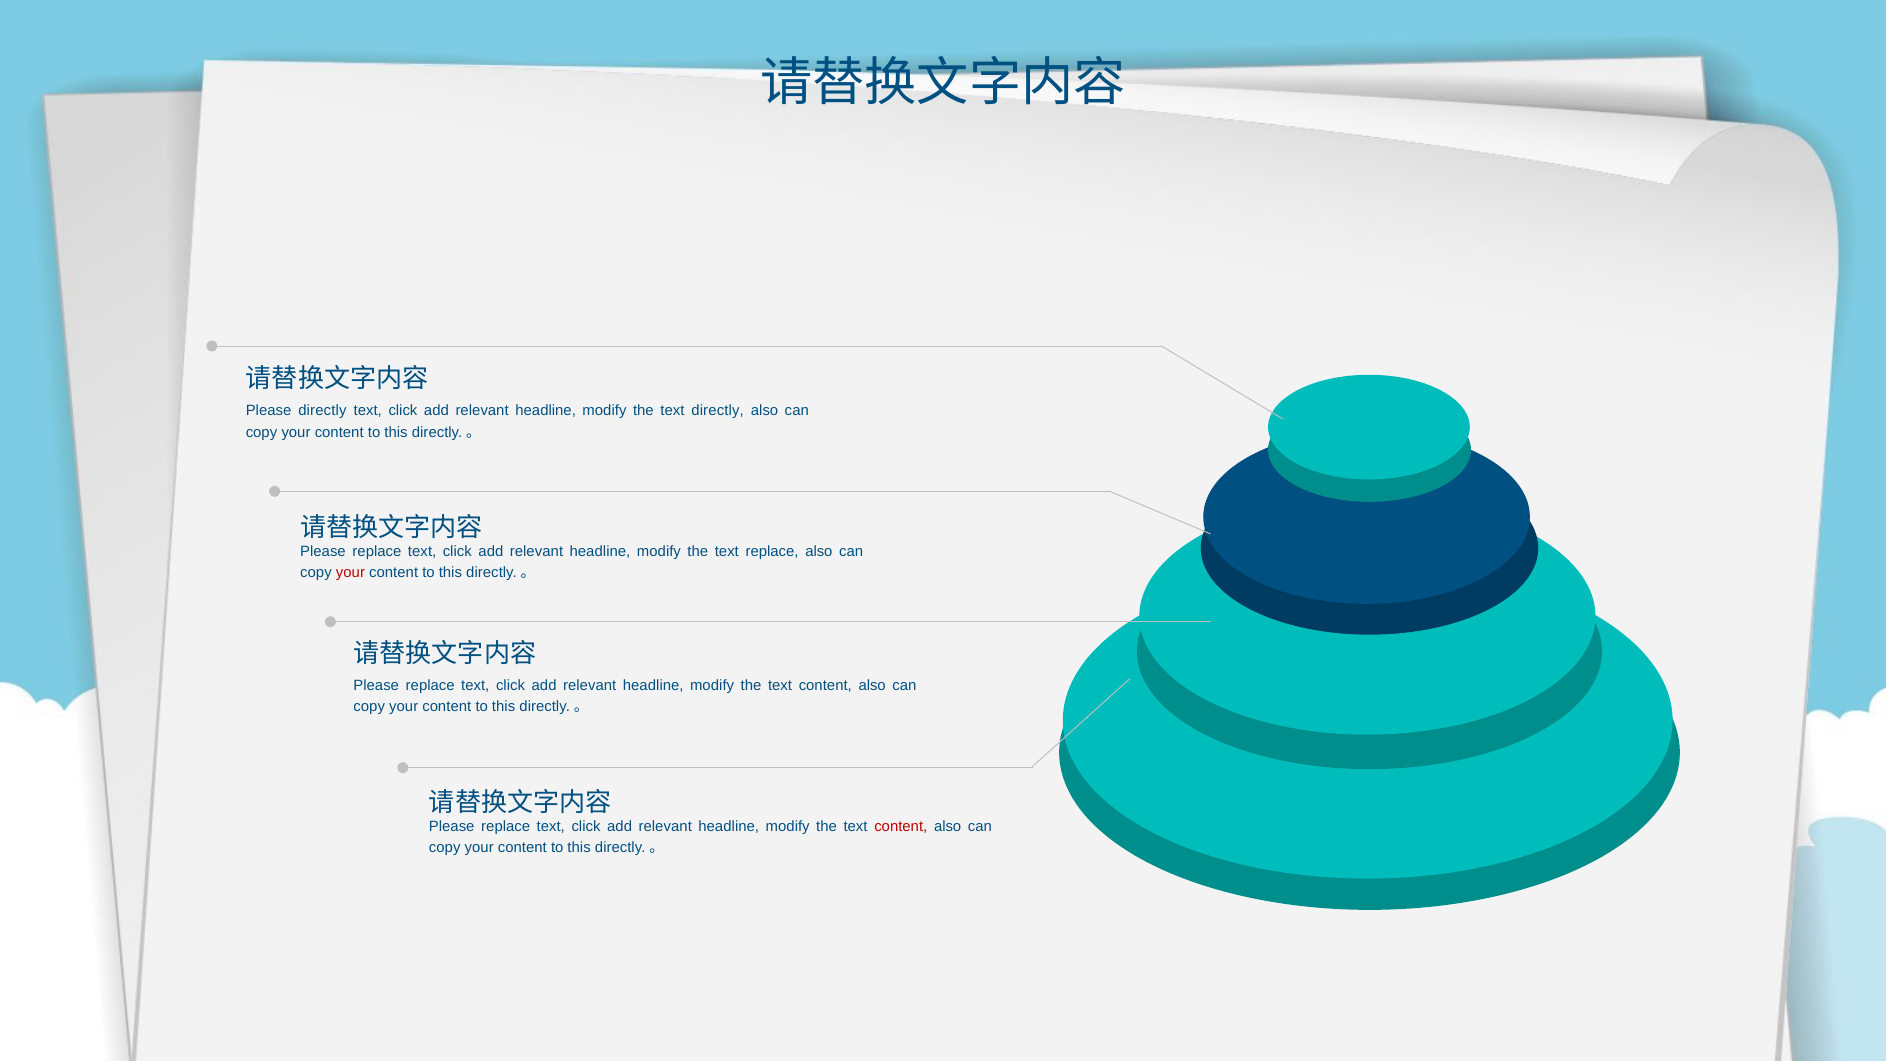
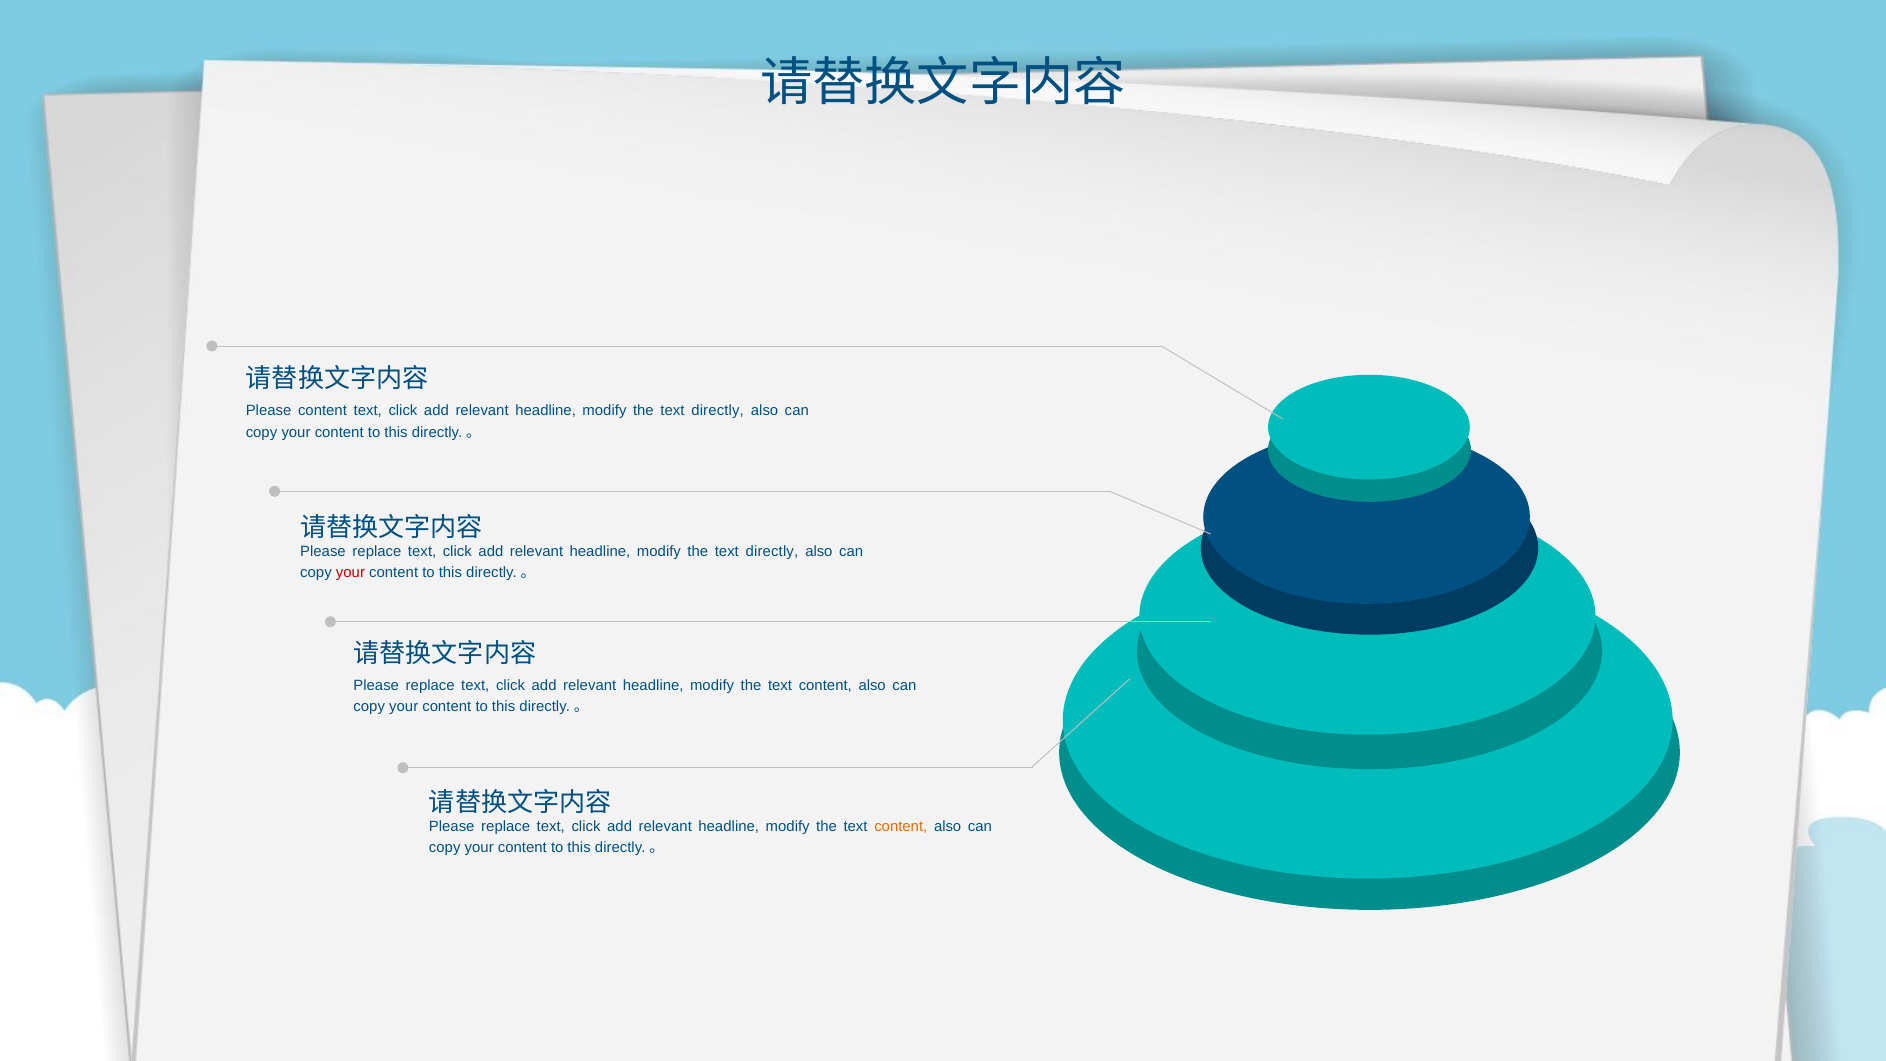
Please directly: directly -> content (322, 411)
replace: replace -> directly (772, 551)
content colour: red -> orange (901, 826)
